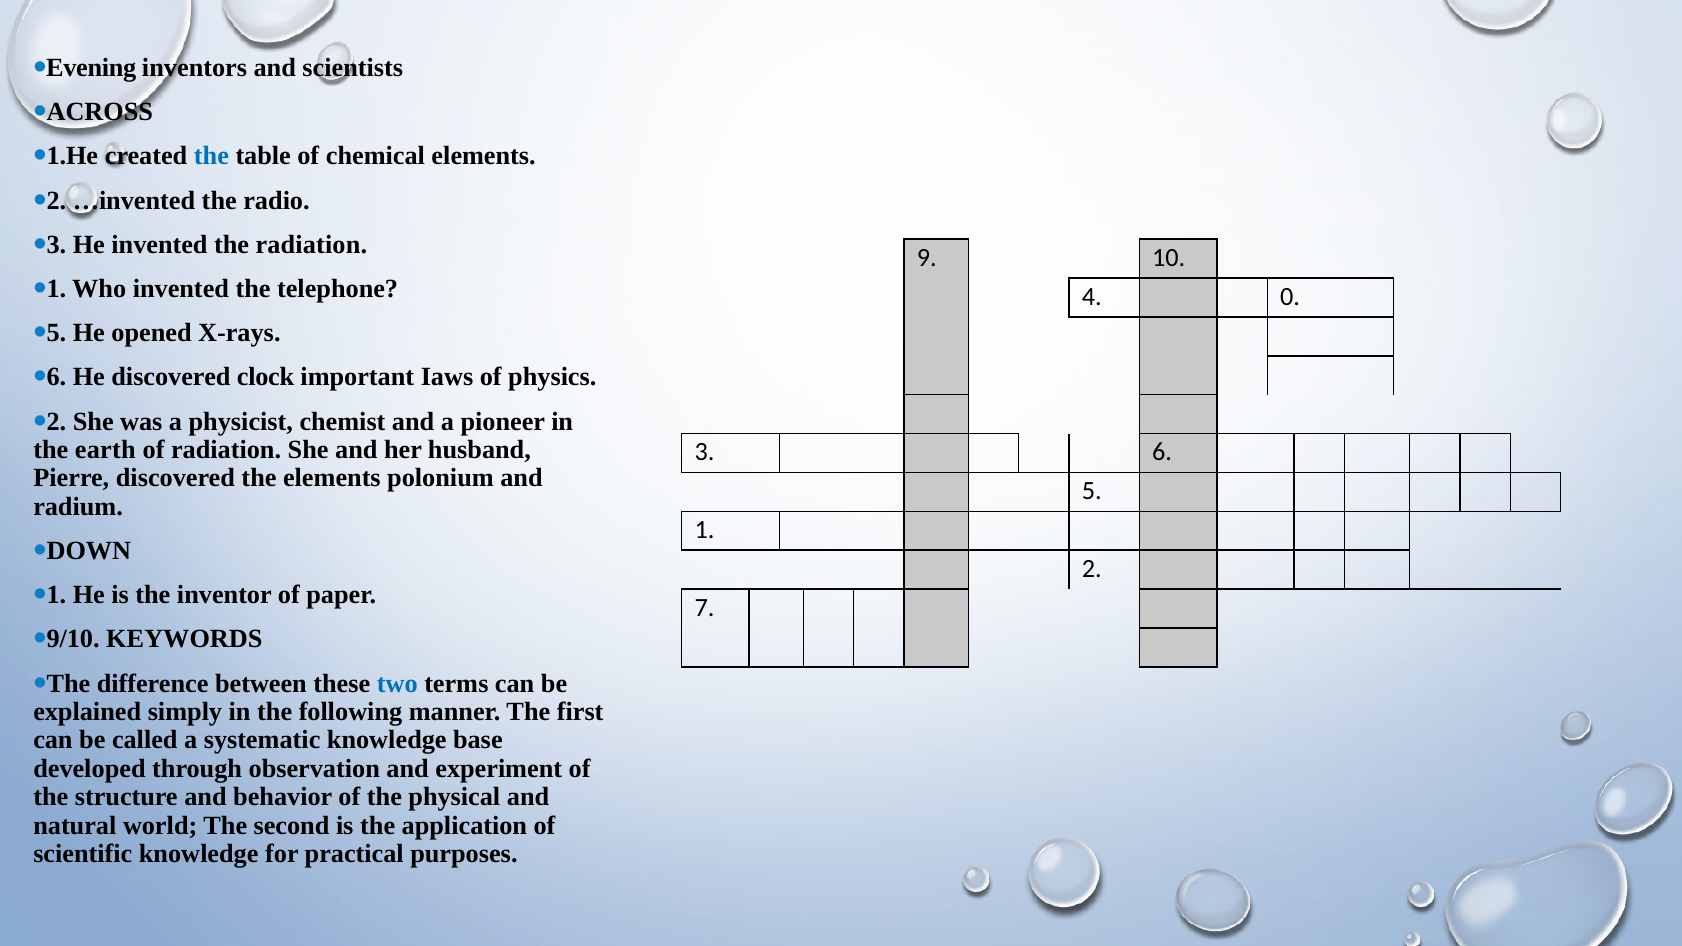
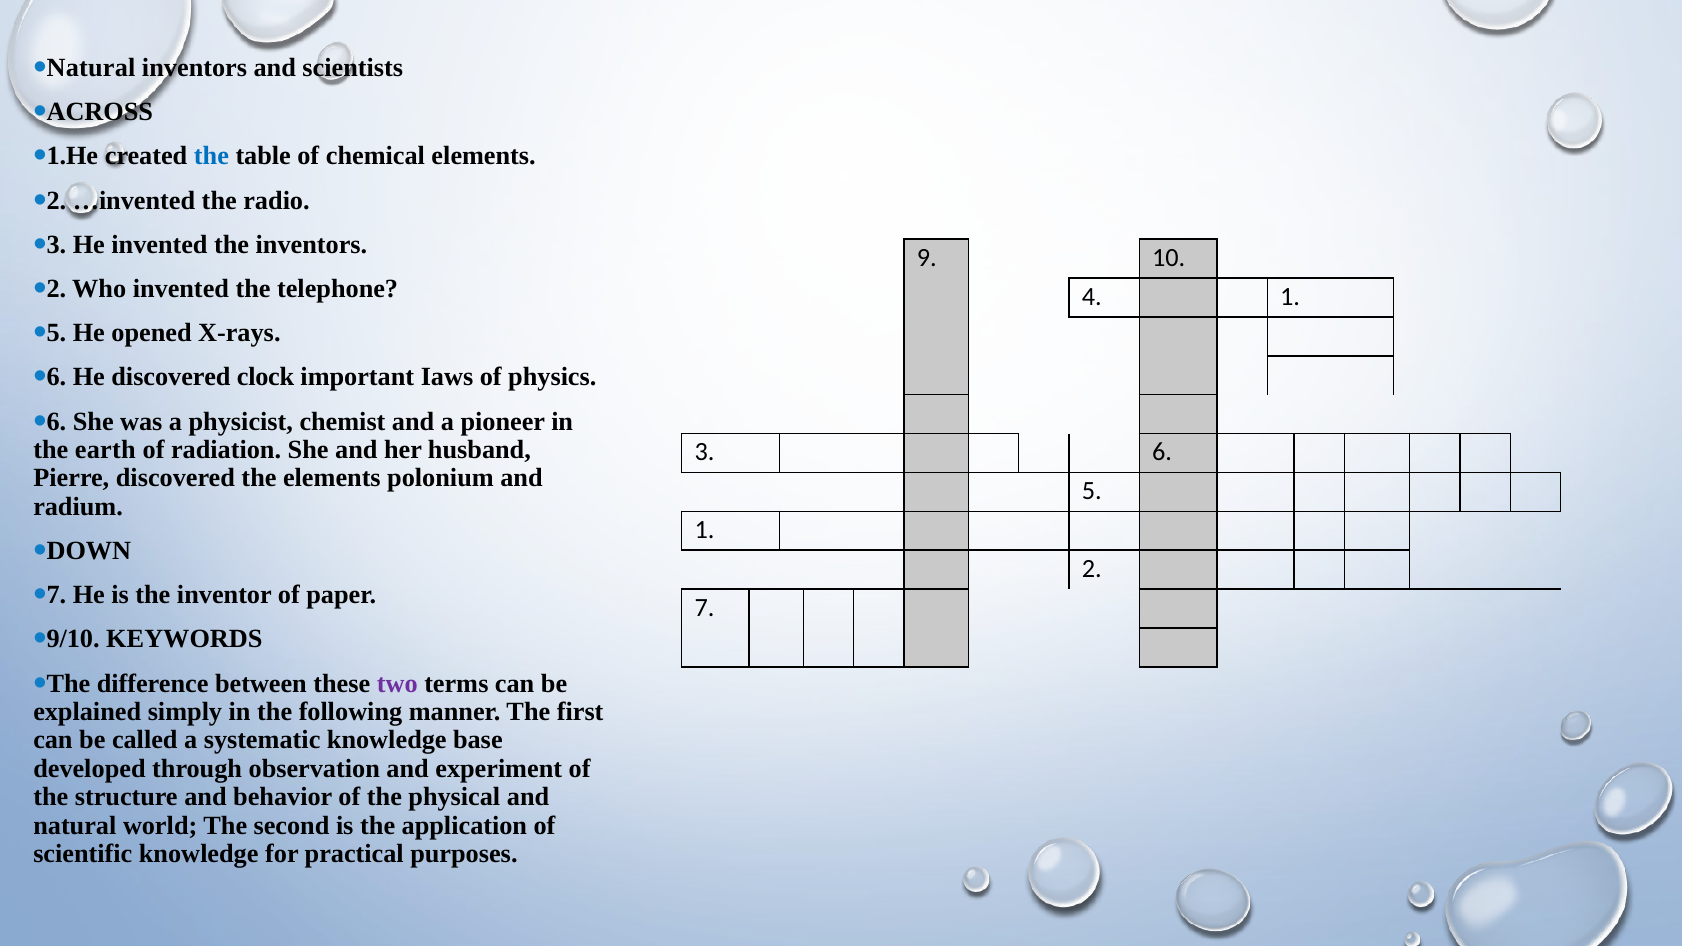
Evening: Evening -> Natural (91, 68)
the radiation: radiation -> inventors (311, 245)
1: 1 -> 2 (56, 289)
4 0: 0 -> 1 (1290, 297)
2: 2 -> 6 (56, 421)
1: 1 -> 7 (56, 595)
two colour: blue -> purple (397, 683)
